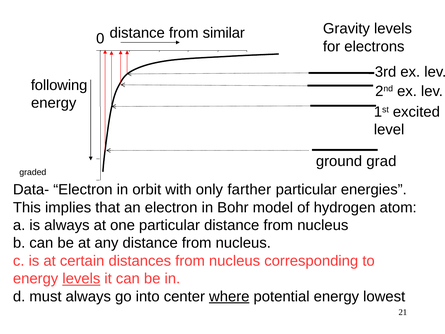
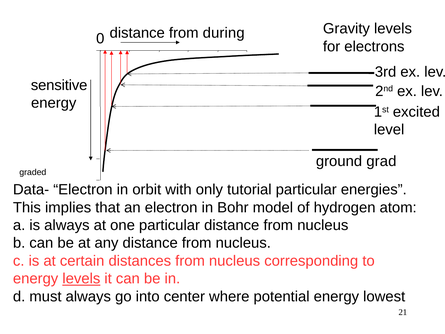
similar: similar -> during (224, 33)
following: following -> sensitive (59, 85)
farther: farther -> tutorial (249, 190)
where underline: present -> none (229, 296)
